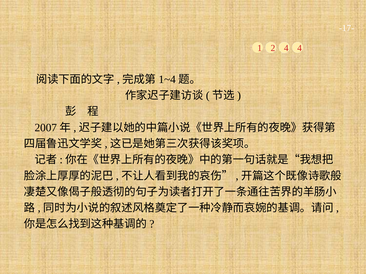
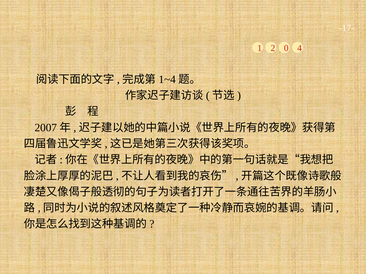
2 4: 4 -> 0 (286, 48)
